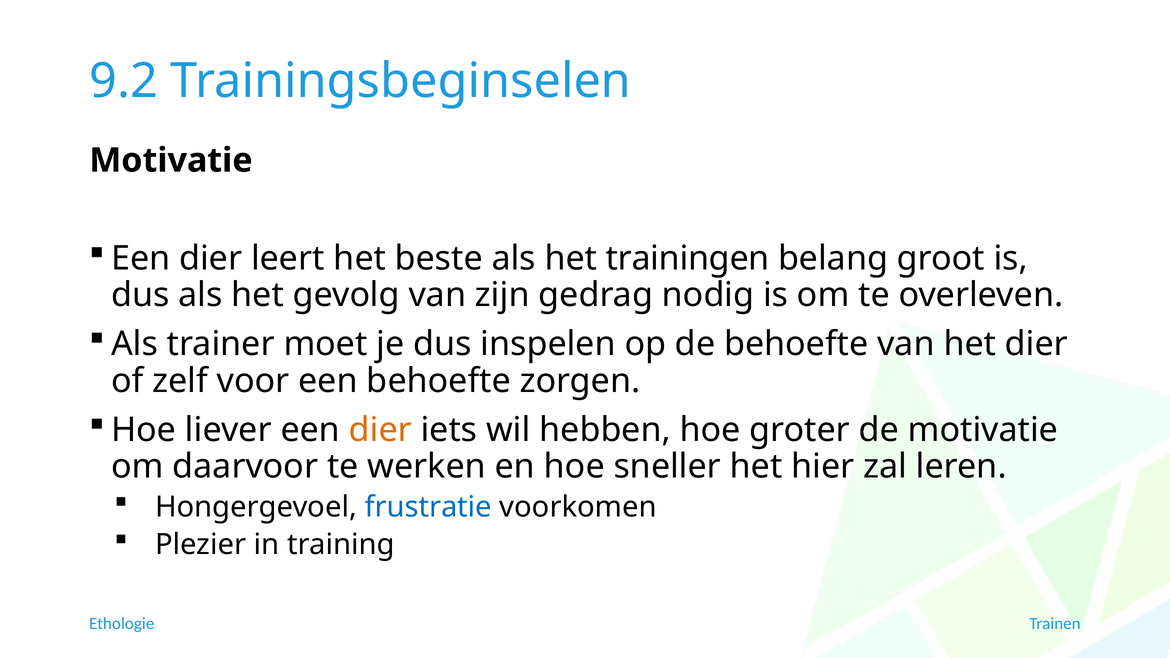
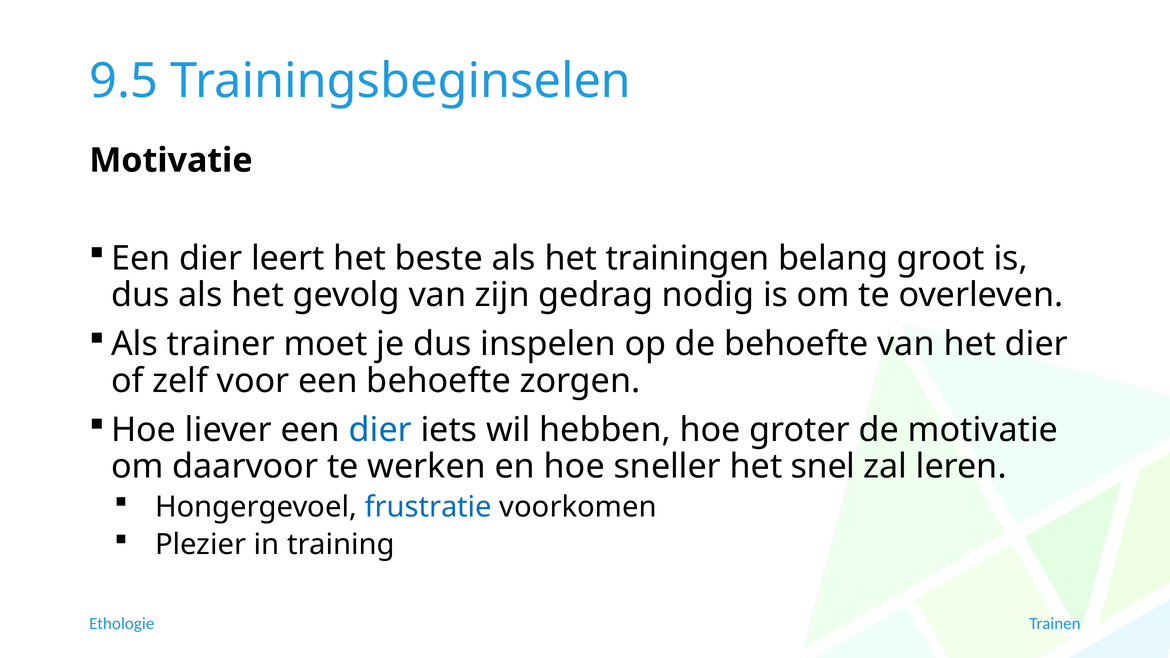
9.2: 9.2 -> 9.5 (124, 81)
dier colour: orange -> blue (380, 430)
hier: hier -> snel (823, 467)
